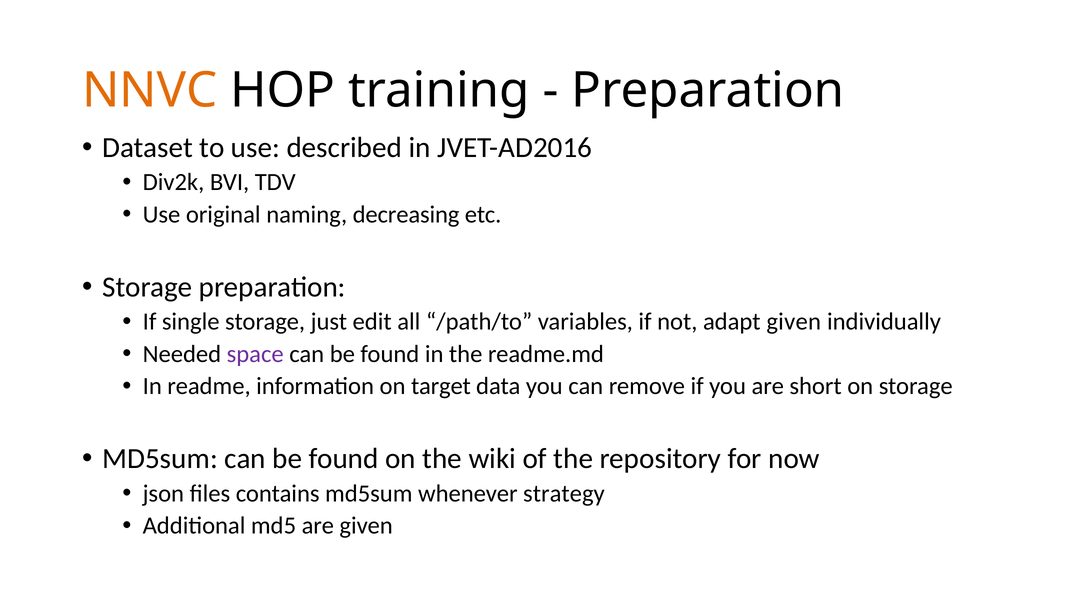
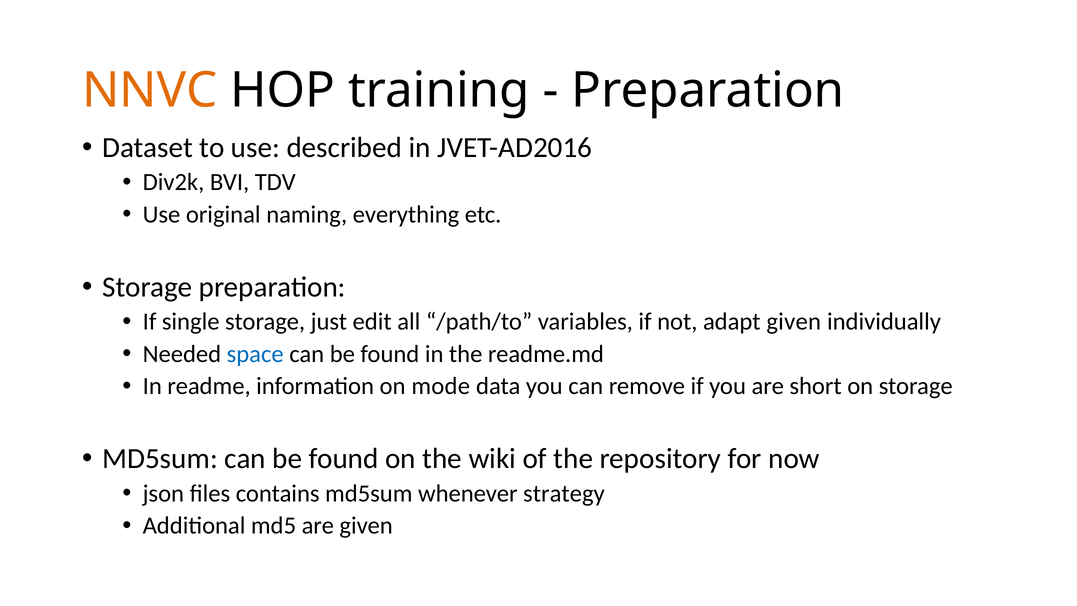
decreasing: decreasing -> everything (406, 214)
space colour: purple -> blue (255, 354)
target: target -> mode (441, 386)
